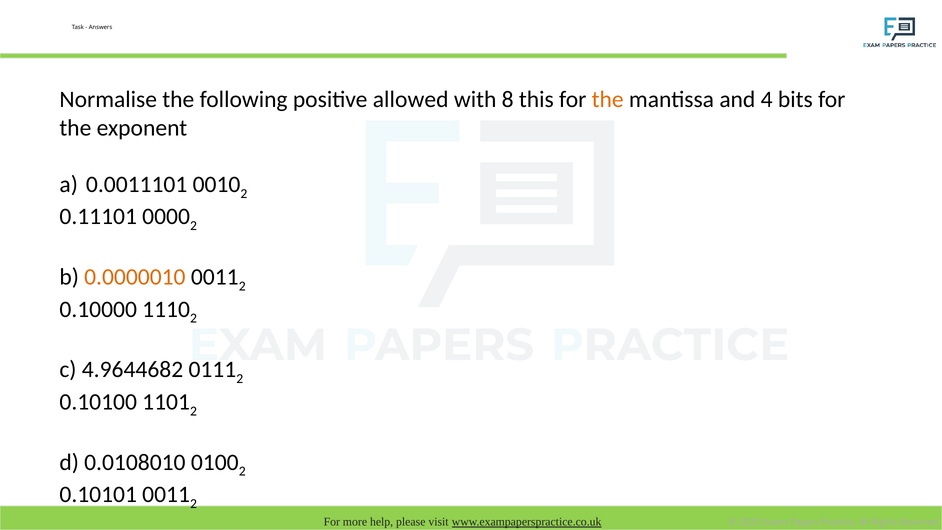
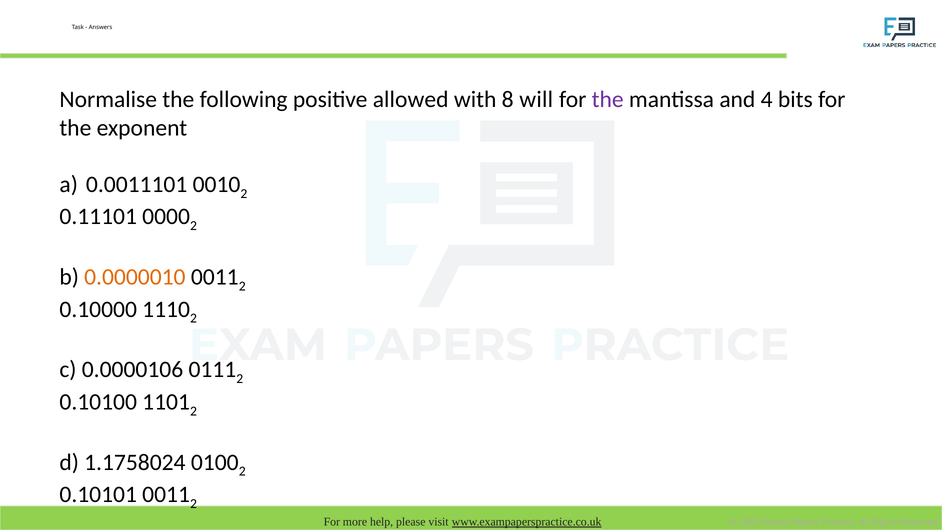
this: this -> will (536, 100)
the colour: orange -> purple (608, 100)
4.9644682: 4.9644682 -> 0.0000106 (132, 370)
0.0108010: 0.0108010 -> 1.1758024 (135, 462)
